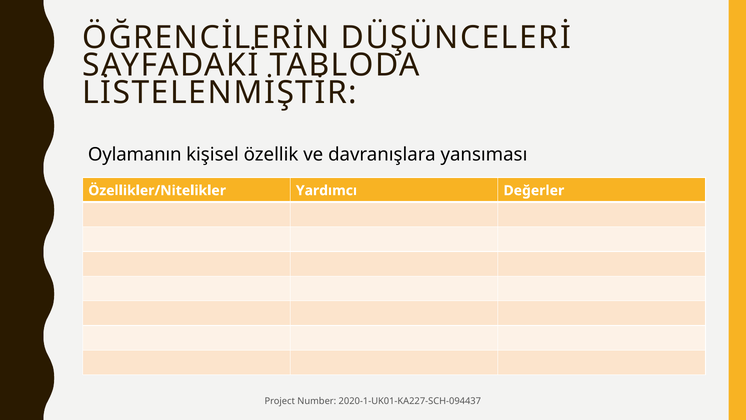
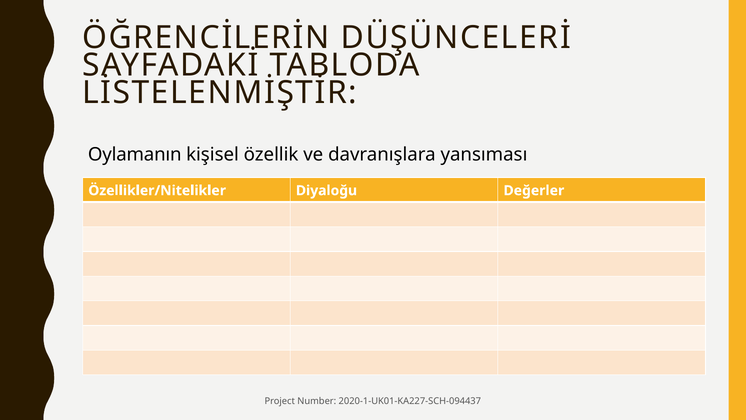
Yardımcı: Yardımcı -> Diyaloğu (326, 190)
